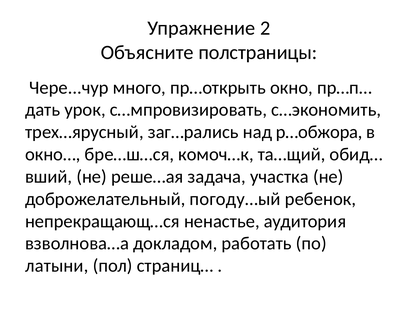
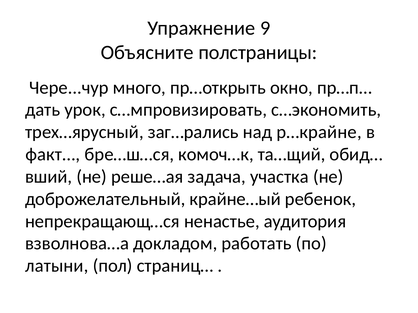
2: 2 -> 9 (265, 28)
р…обжора: р…обжора -> р…крайне (319, 132)
окно…: окно… -> факт… (53, 155)
погоду…ый: погоду…ый -> крайне…ый (235, 199)
